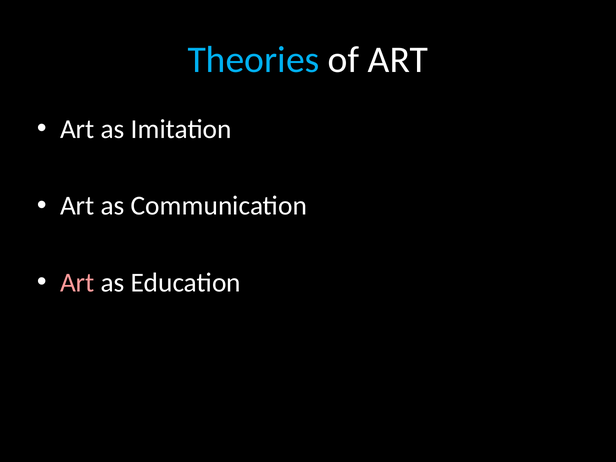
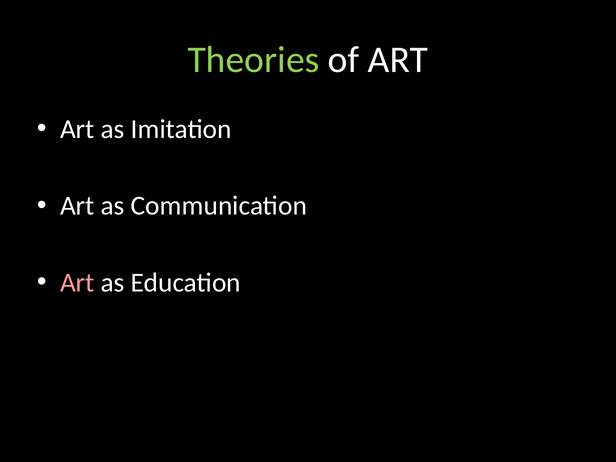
Theories colour: light blue -> light green (254, 60)
